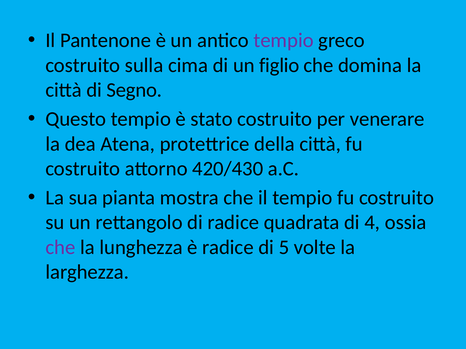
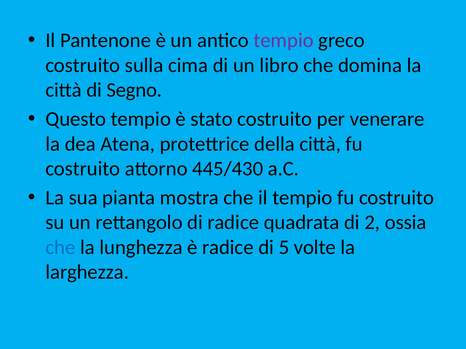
figlio: figlio -> libro (279, 65)
420/430: 420/430 -> 445/430 (228, 169)
4: 4 -> 2 (372, 223)
che colour: purple -> blue (60, 248)
